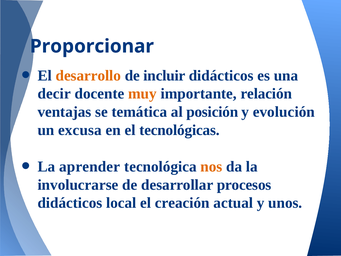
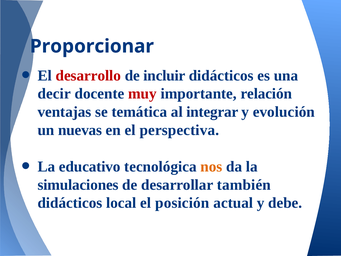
desarrollo colour: orange -> red (88, 75)
muy colour: orange -> red (142, 94)
posición: posición -> integrar (212, 112)
excusa: excusa -> nuevas (80, 130)
tecnológicas: tecnológicas -> perspectiva (179, 130)
aprender: aprender -> educativo (90, 166)
involucrarse: involucrarse -> simulaciones (78, 185)
procesos: procesos -> también (244, 185)
creación: creación -> posición (182, 203)
unos: unos -> debe (285, 203)
